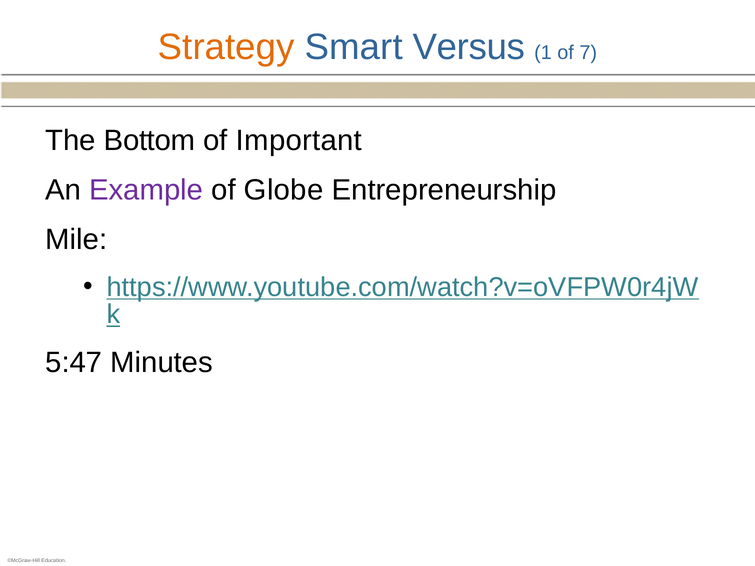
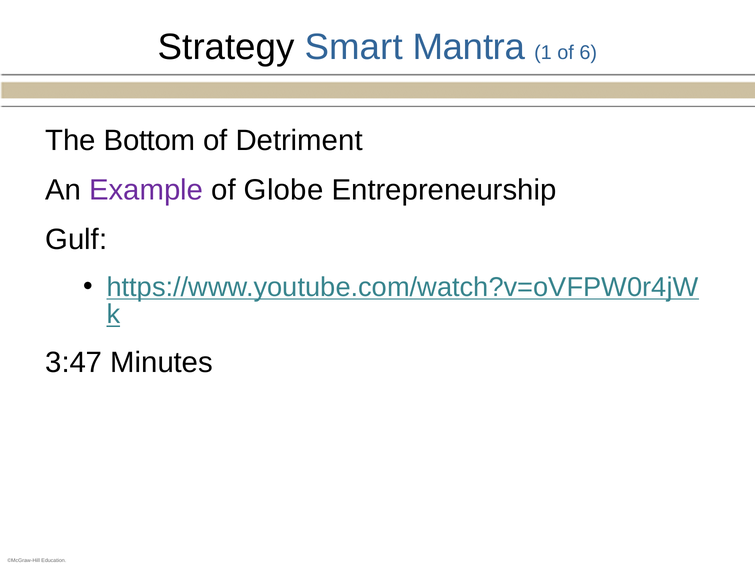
Strategy colour: orange -> black (226, 47)
Versus: Versus -> Mantra (469, 47)
7: 7 -> 6 (588, 53)
Important: Important -> Detriment (299, 141)
Mile: Mile -> Gulf (76, 240)
5:47: 5:47 -> 3:47 (74, 363)
